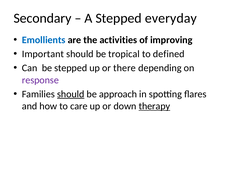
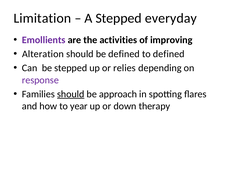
Secondary: Secondary -> Limitation (42, 18)
Emollients colour: blue -> purple (44, 40)
Important: Important -> Alteration (43, 54)
be tropical: tropical -> defined (124, 54)
there: there -> relies (125, 68)
care: care -> year (79, 106)
therapy underline: present -> none (154, 106)
